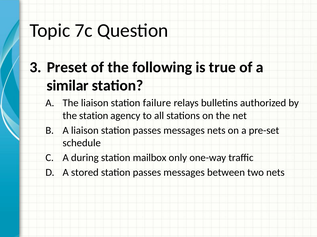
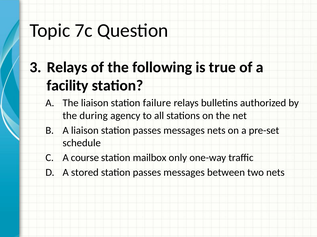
Preset: Preset -> Relays (67, 67)
similar: similar -> facility (68, 86)
the station: station -> during (94, 116)
during: during -> course (85, 158)
